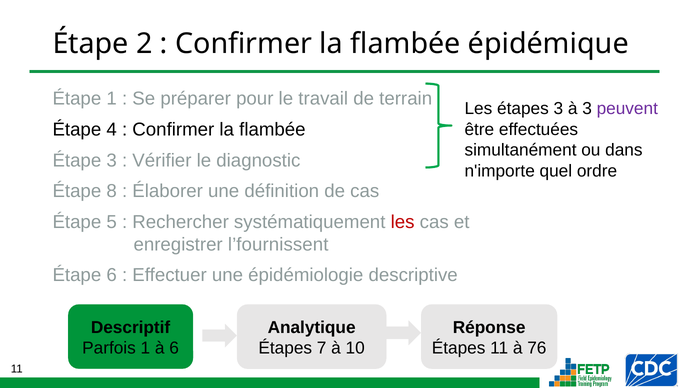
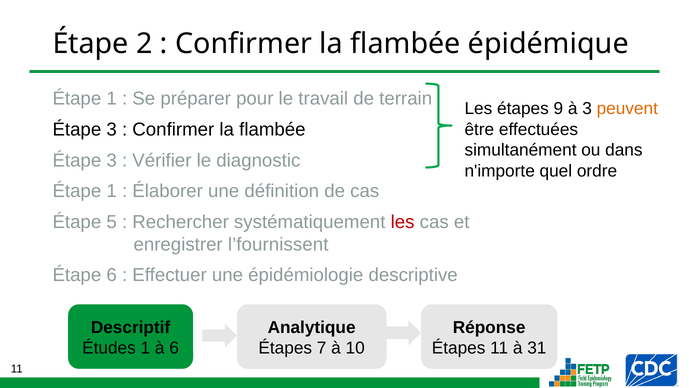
étapes 3: 3 -> 9 (558, 109)
peuvent colour: purple -> orange (627, 109)
4: 4 -> 3 (112, 129)
8: 8 -> 1 (112, 191)
Parfois: Parfois -> Études (109, 348)
76: 76 -> 31 (537, 348)
